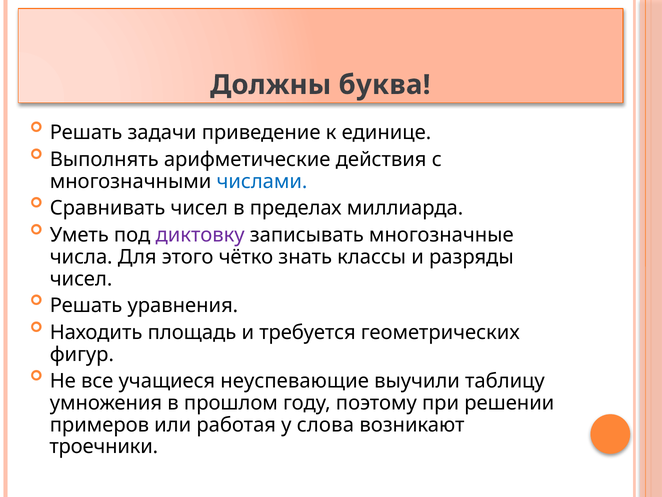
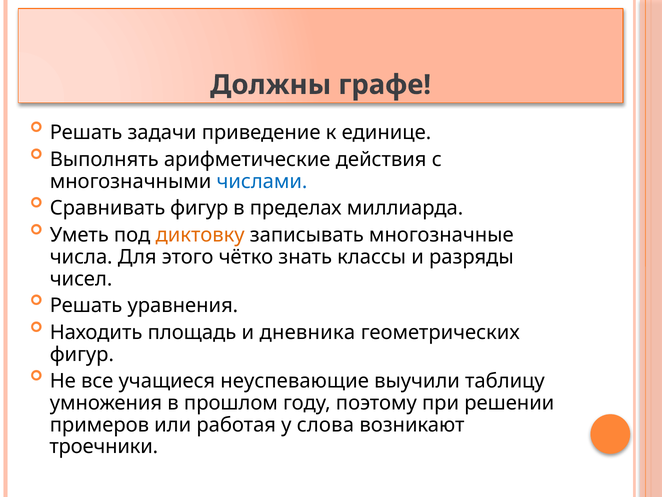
буква: буква -> графе (385, 85)
Сравнивать чисел: чисел -> фигур (199, 208)
диктовку colour: purple -> orange (200, 235)
требуется: требуется -> дневника (307, 332)
